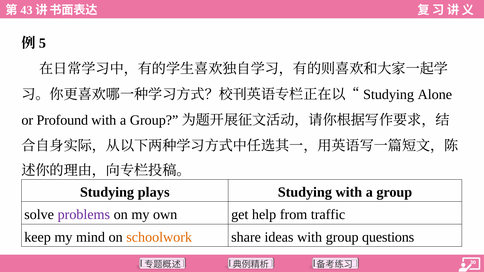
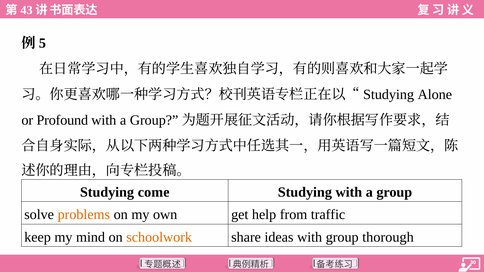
plays: plays -> come (154, 193)
problems colour: purple -> orange (84, 215)
questions: questions -> thorough (388, 237)
